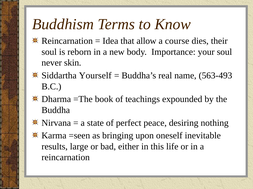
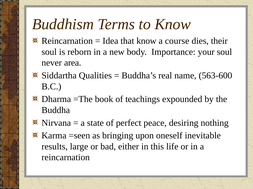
that allow: allow -> know (146, 41)
skin: skin -> area (73, 63)
Yourself: Yourself -> Qualities (95, 76)
563-493: 563-493 -> 563-600 (215, 76)
